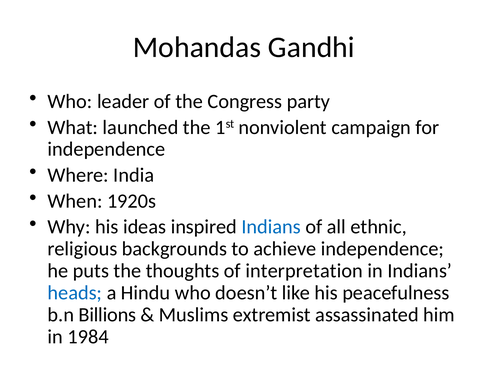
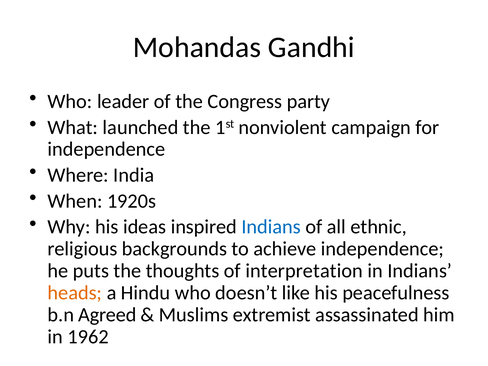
heads colour: blue -> orange (75, 293)
Billions: Billions -> Agreed (107, 315)
1984: 1984 -> 1962 (88, 337)
